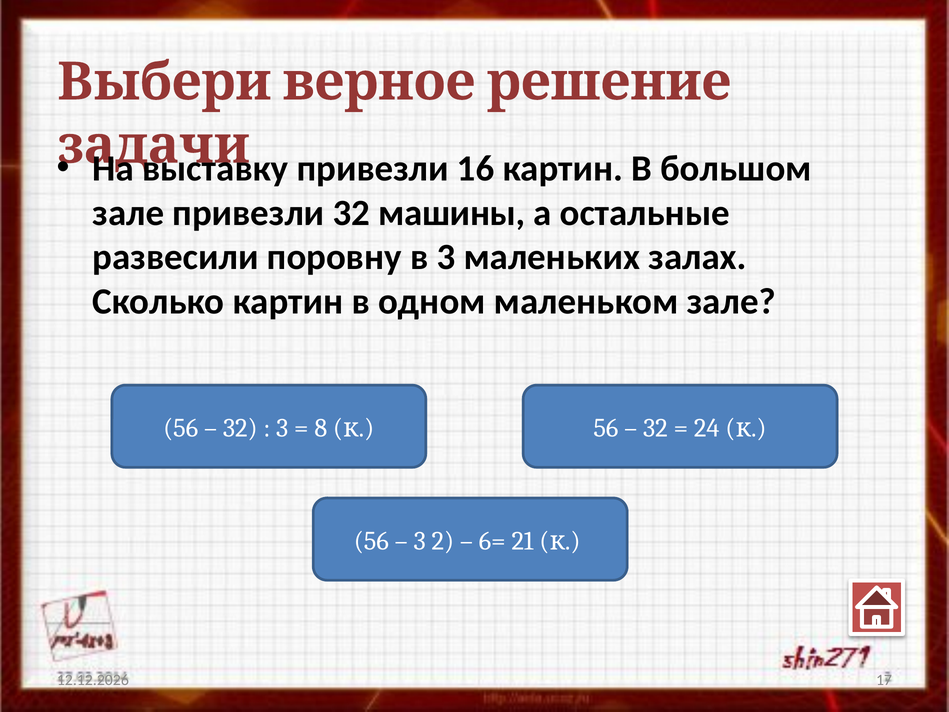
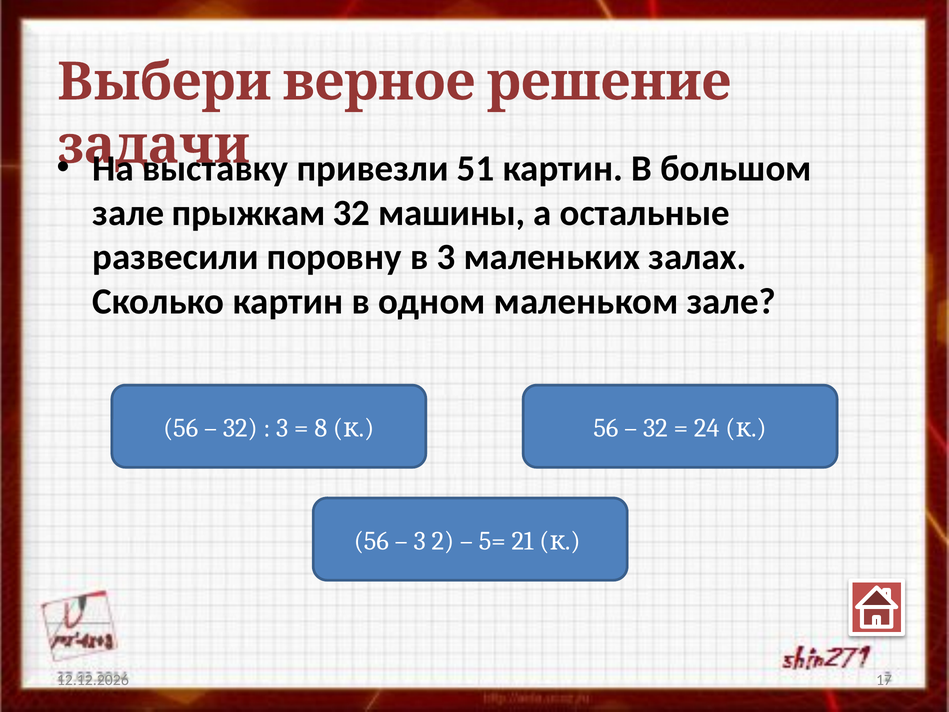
16: 16 -> 51 (476, 169)
зале привезли: привезли -> прыжкам (249, 213)
6=: 6= -> 5= (492, 541)
